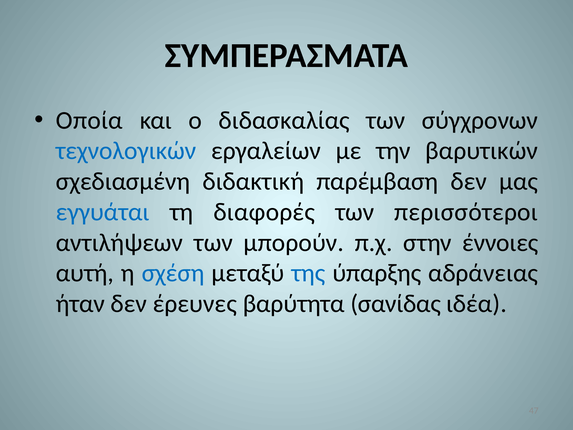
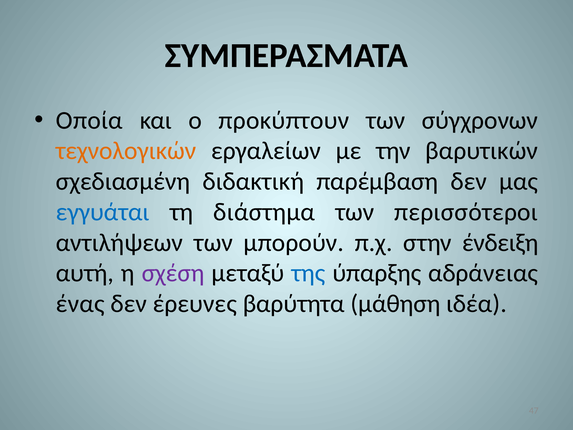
διδασκαλίας: διδασκαλίας -> προκύπτουν (284, 120)
τεχνολογικών colour: blue -> orange (126, 151)
διαφορές: διαφορές -> διάστημα (264, 212)
έννοιες: έννοιες -> ένδειξη (500, 242)
σχέση colour: blue -> purple (173, 273)
ήταν: ήταν -> ένας (80, 304)
σανίδας: σανίδας -> μάθηση (396, 304)
